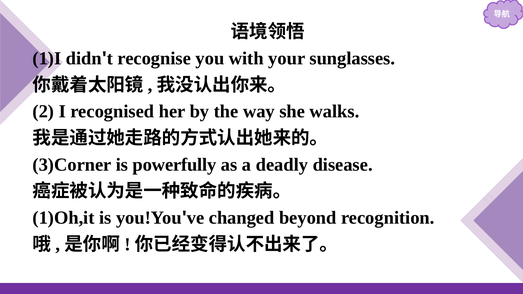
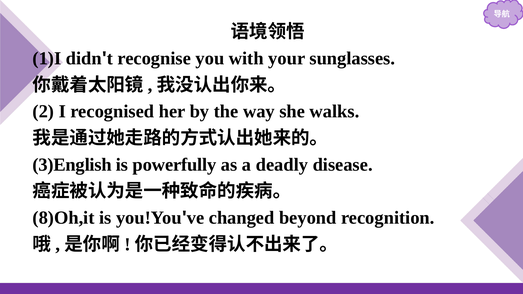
3)Corner: 3)Corner -> 3)English (72, 165)
1)Oh,it: 1)Oh,it -> 8)Oh,it (64, 218)
